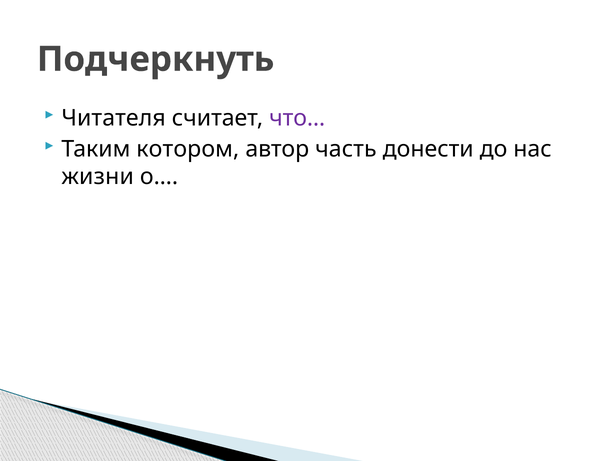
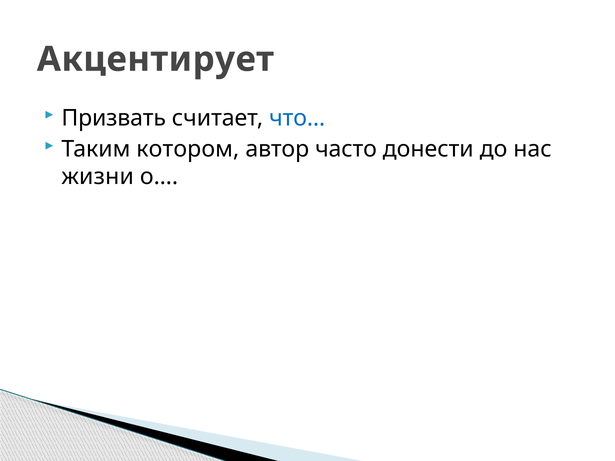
Подчеркнуть: Подчеркнуть -> Акцентирует (155, 59)
Читателя: Читателя -> Призвать (114, 118)
что… colour: purple -> blue (297, 118)
часть: часть -> часто (346, 149)
